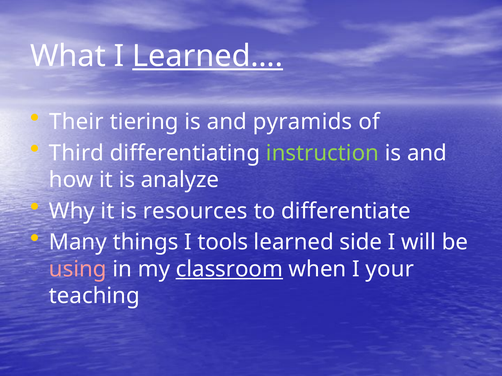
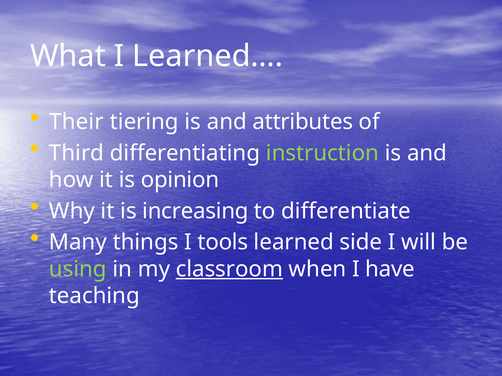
Learned… underline: present -> none (208, 56)
pyramids: pyramids -> attributes (303, 122)
analyze: analyze -> opinion (180, 180)
resources: resources -> increasing (195, 211)
using colour: pink -> light green (78, 269)
your: your -> have (390, 269)
